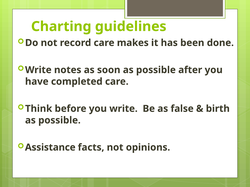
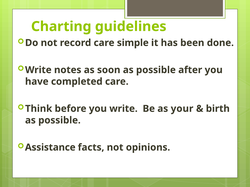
makes: makes -> simple (133, 43)
false: false -> your (182, 109)
